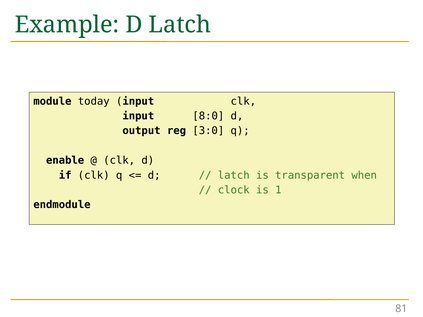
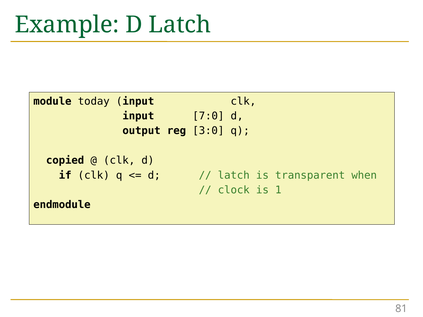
8:0: 8:0 -> 7:0 (208, 116)
enable: enable -> copied (65, 161)
